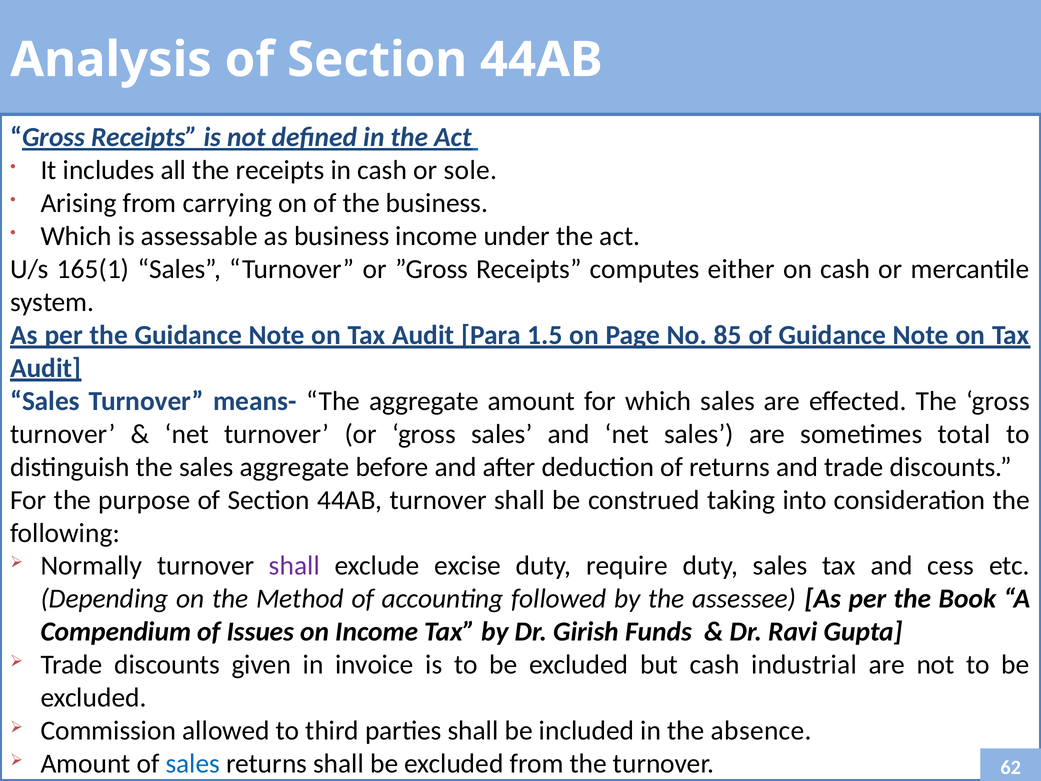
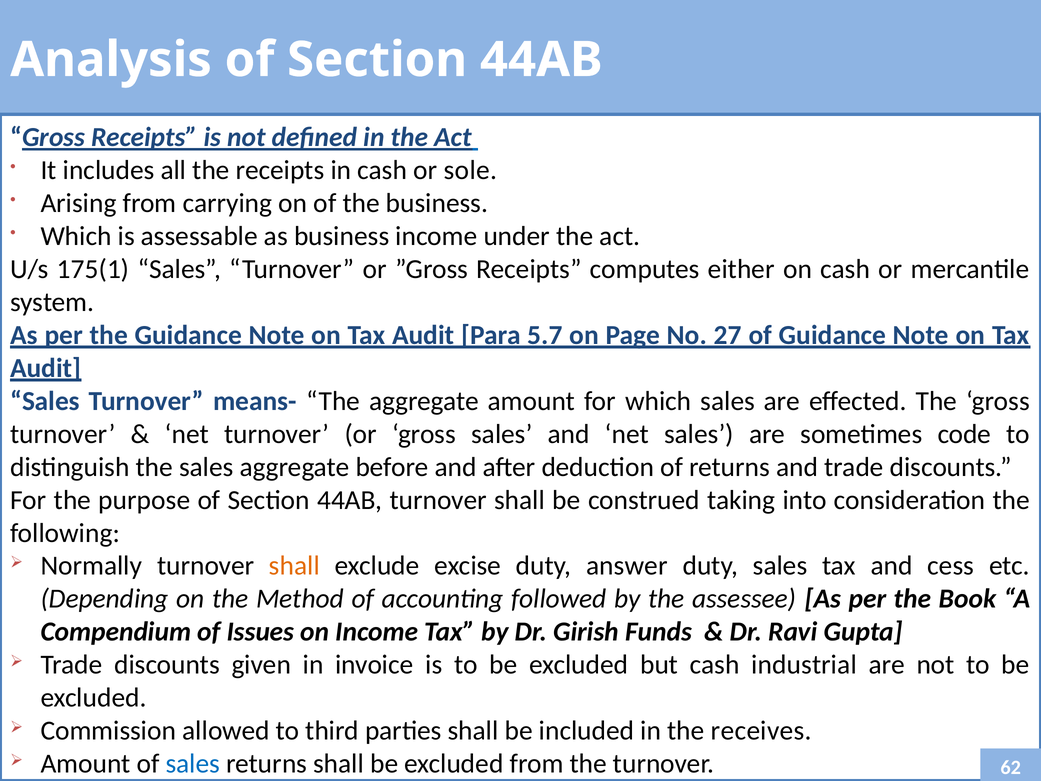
165(1: 165(1 -> 175(1 (93, 269)
1.5: 1.5 -> 5.7 (545, 335)
85: 85 -> 27 (728, 335)
total: total -> code (964, 434)
shall colour: purple -> orange (294, 566)
require: require -> answer (627, 566)
absence: absence -> receives (761, 730)
